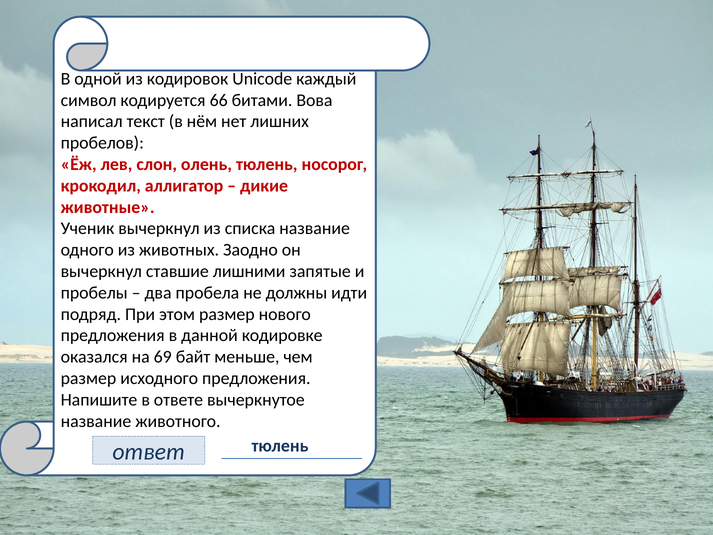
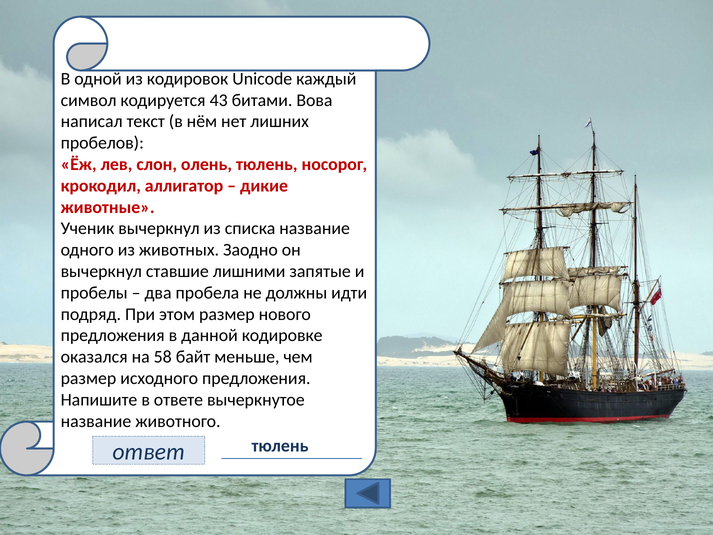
66: 66 -> 43 (219, 100)
69: 69 -> 58 (163, 357)
